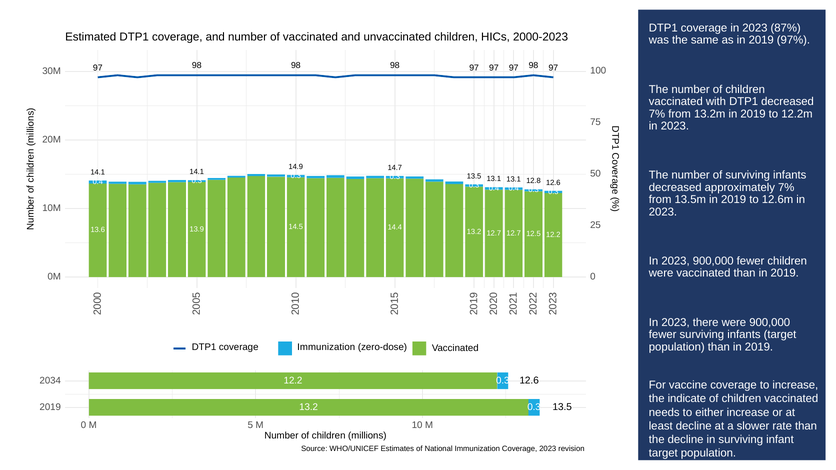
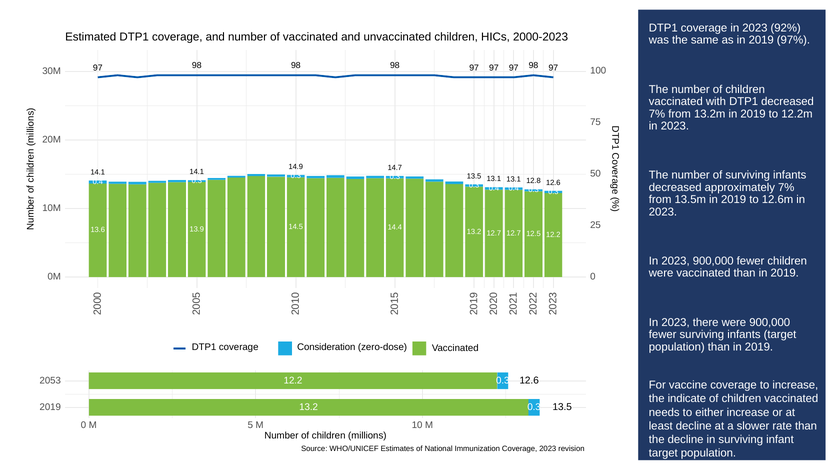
87%: 87% -> 92% (786, 28)
coverage Immunization: Immunization -> Consideration (326, 347)
2034: 2034 -> 2053 (50, 381)
